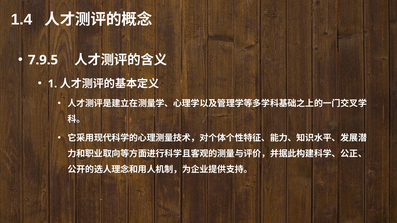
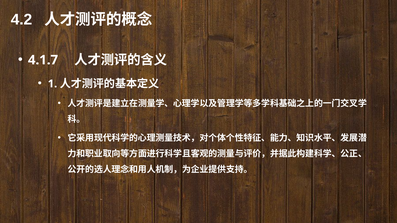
1.4: 1.4 -> 4.2 (21, 20)
7.9.5: 7.9.5 -> 4.1.7 (43, 60)
